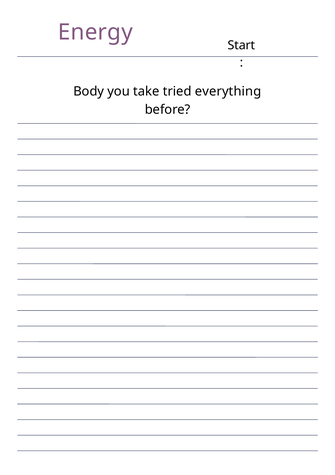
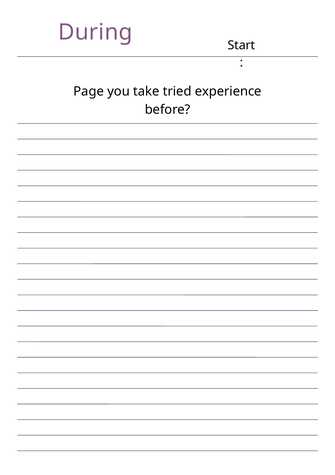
Energy: Energy -> During (95, 32)
Body: Body -> Page (89, 91)
everything: everything -> experience (228, 91)
